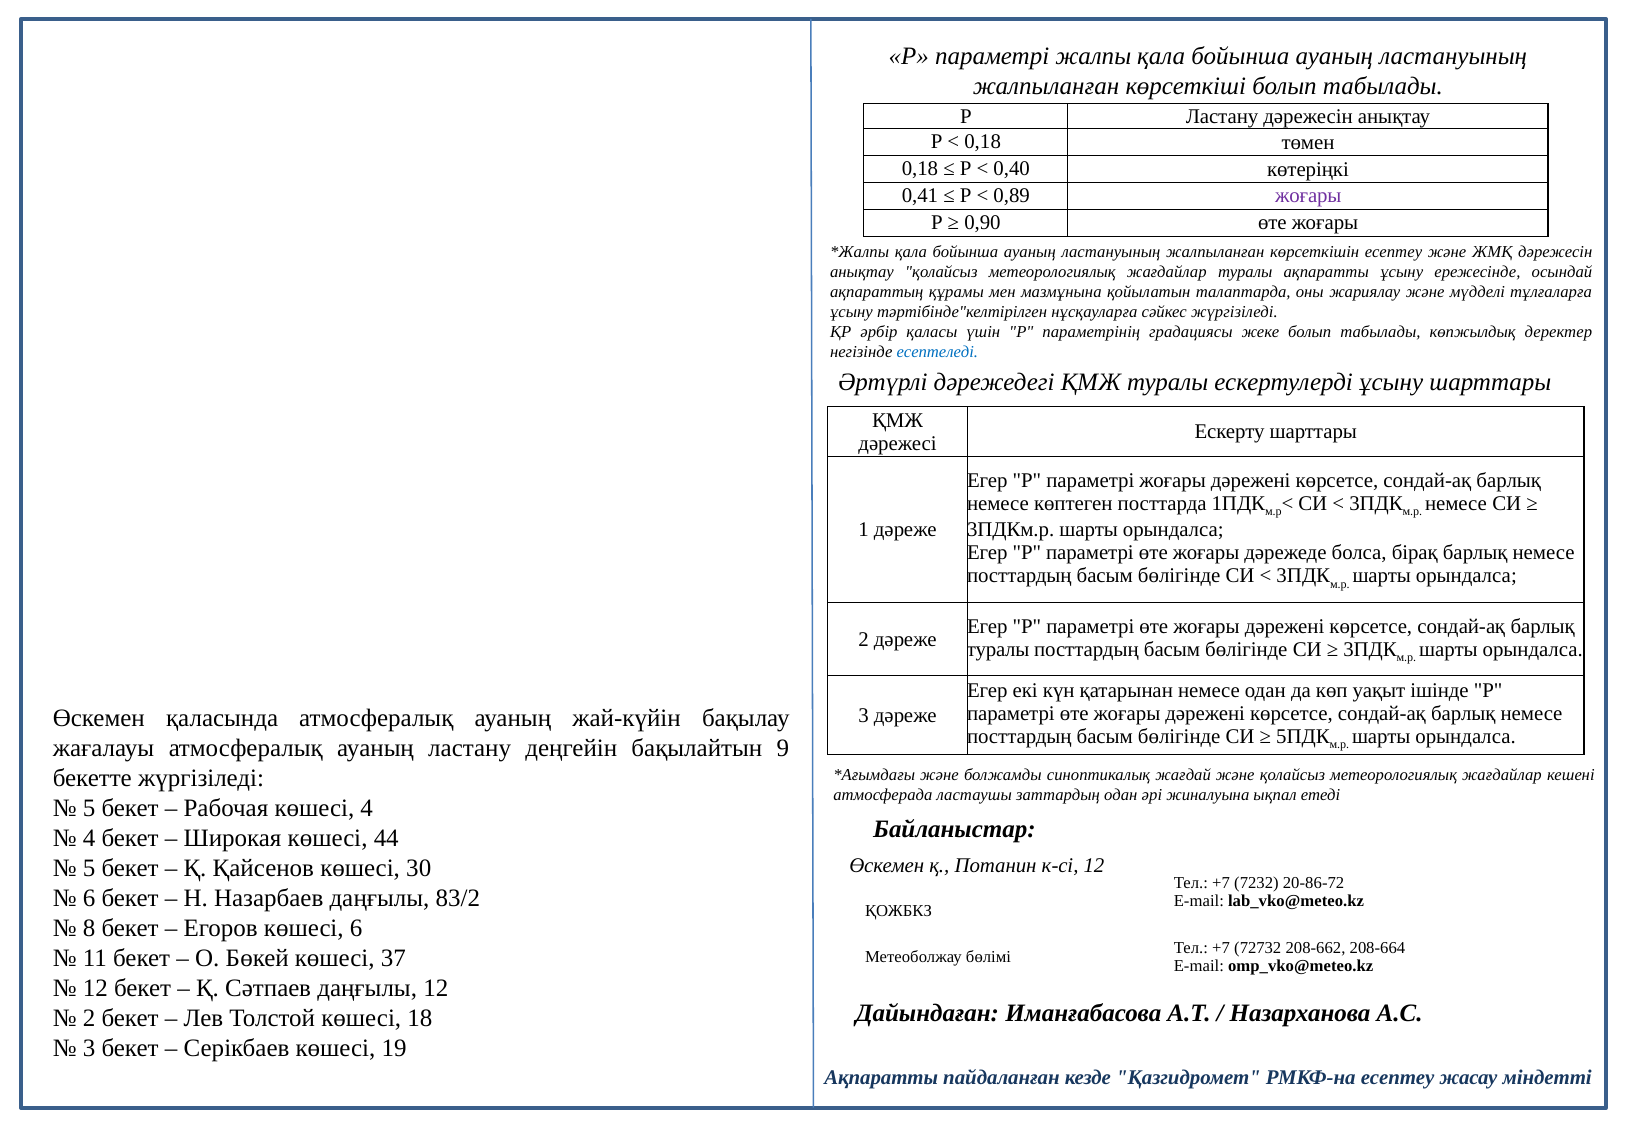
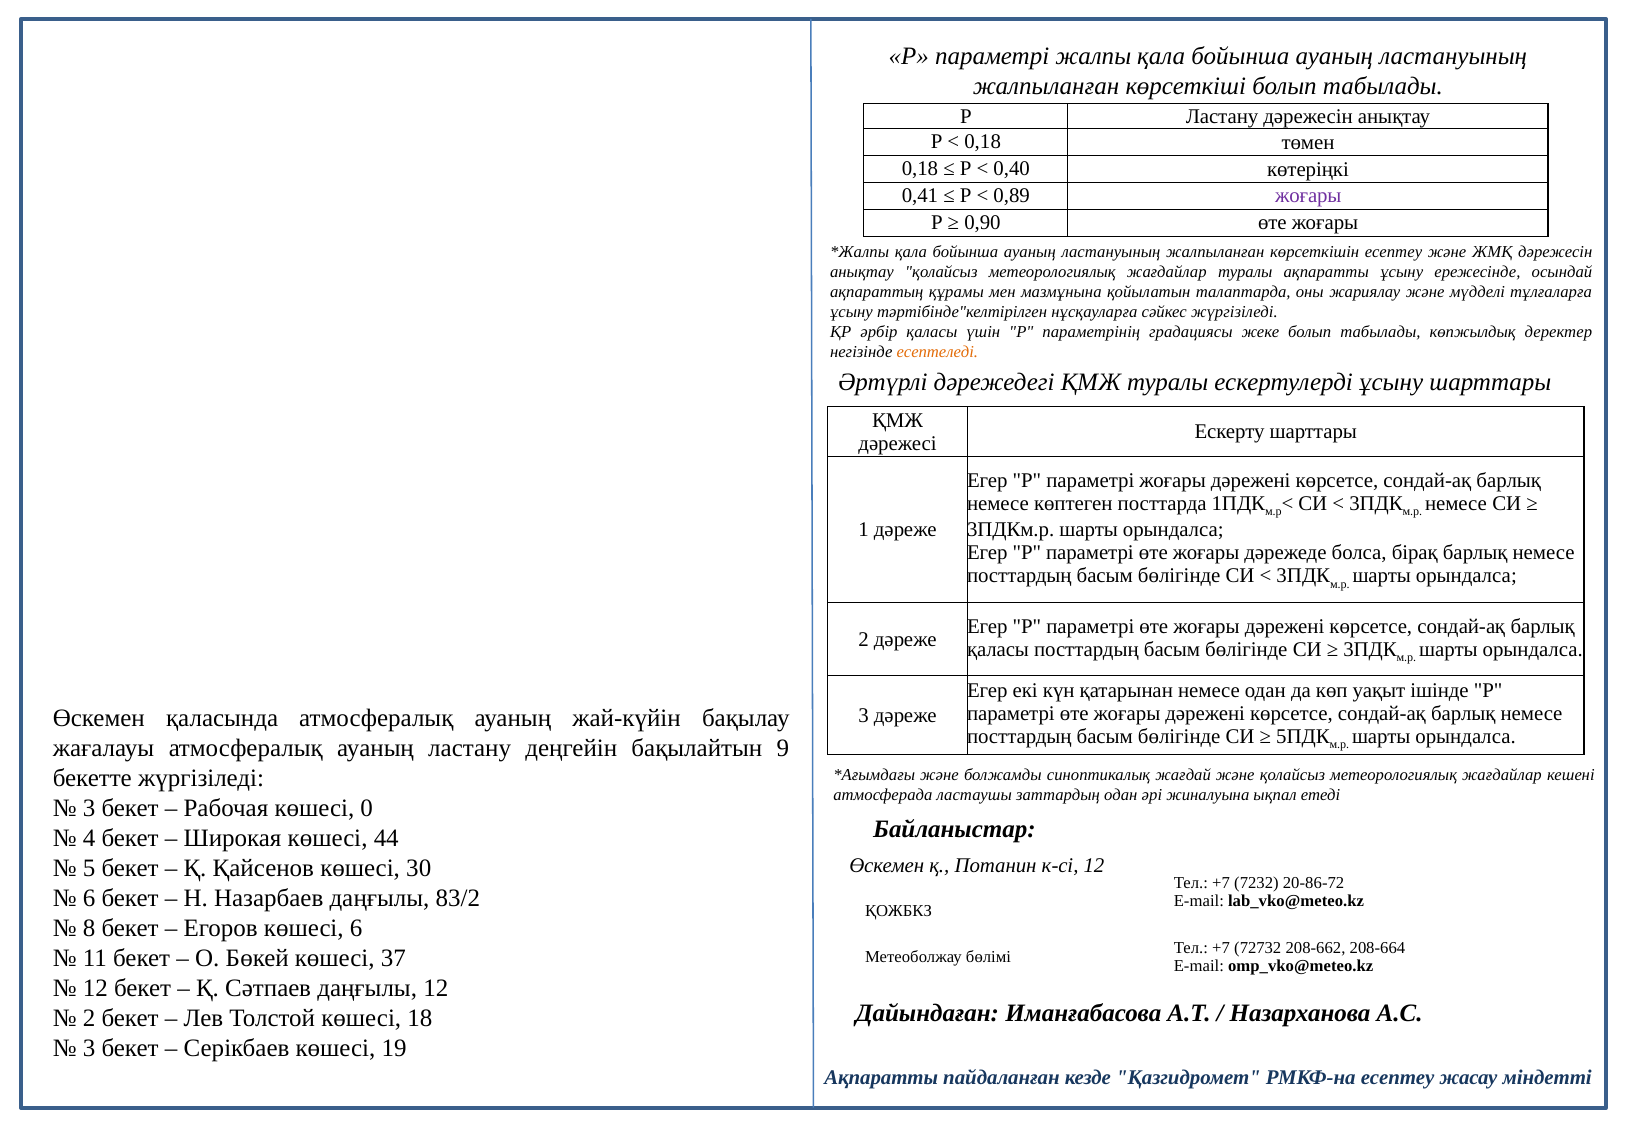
есептеледі colour: blue -> orange (937, 352)
туралы: туралы -> қаласы (998, 649)
5: 5 -> 3 (89, 807)
көшесі 4: 4 -> 0 (367, 807)
